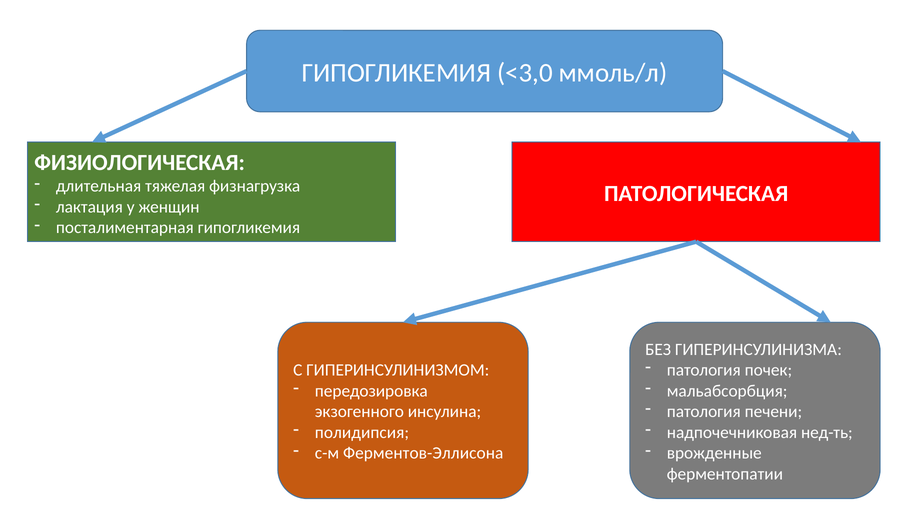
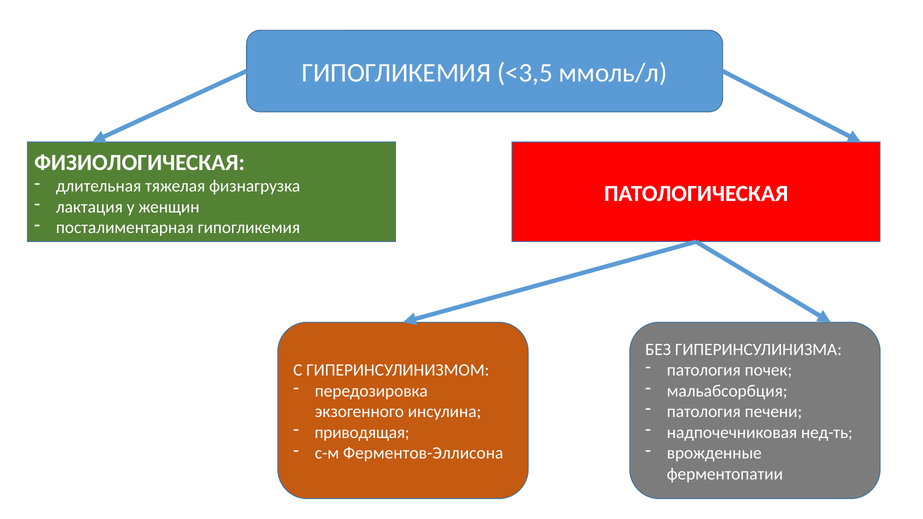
<3,0: <3,0 -> <3,5 (525, 73)
полидипсия: полидипсия -> приводящая (362, 433)
